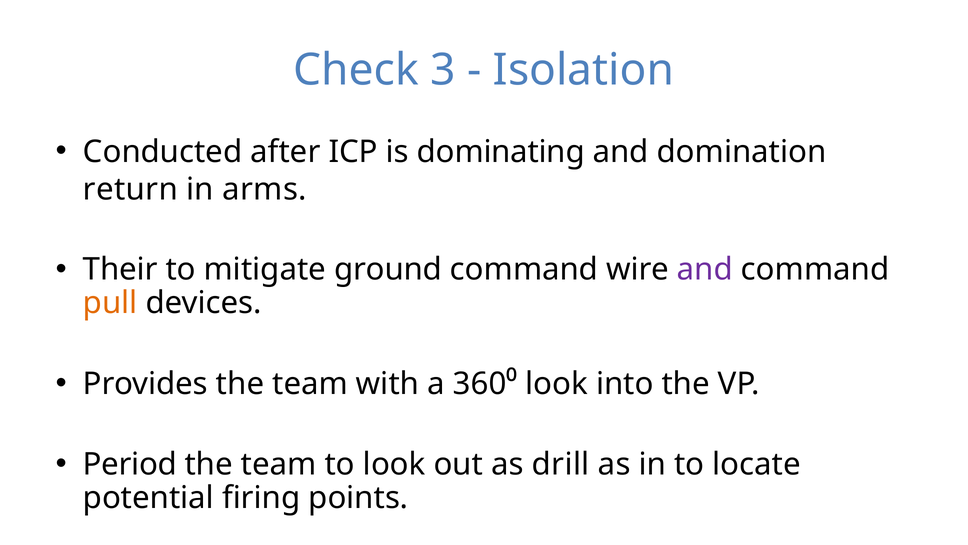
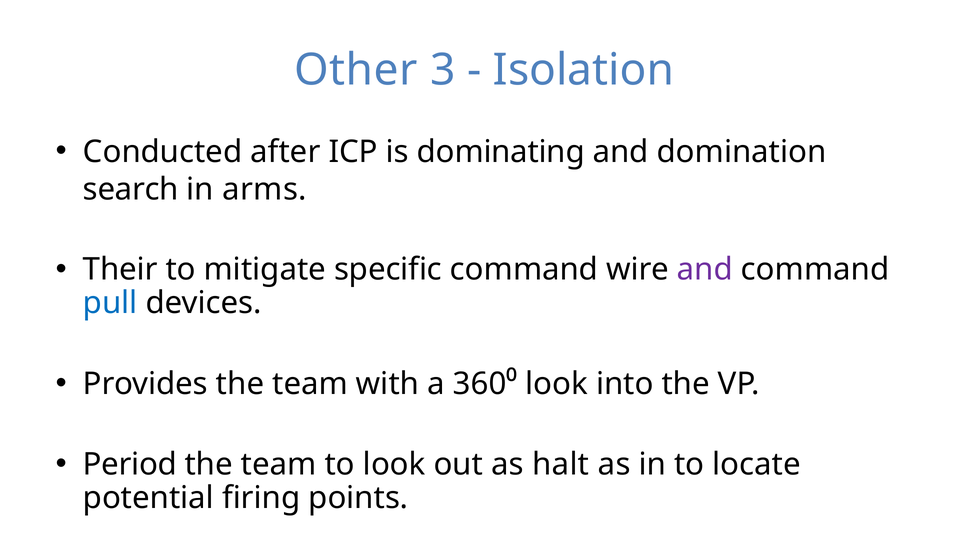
Check: Check -> Other (356, 70)
return: return -> search (131, 189)
ground: ground -> specific (388, 269)
pull colour: orange -> blue (110, 303)
drill: drill -> halt (561, 464)
